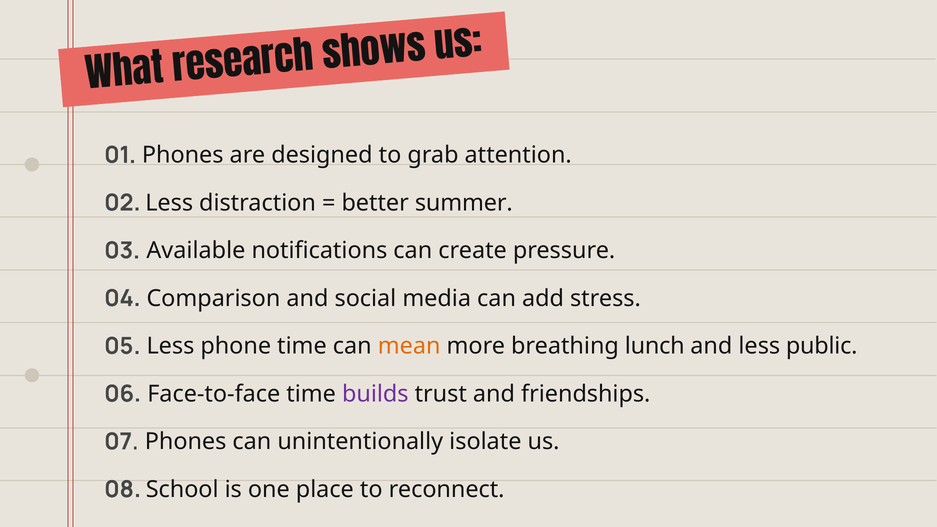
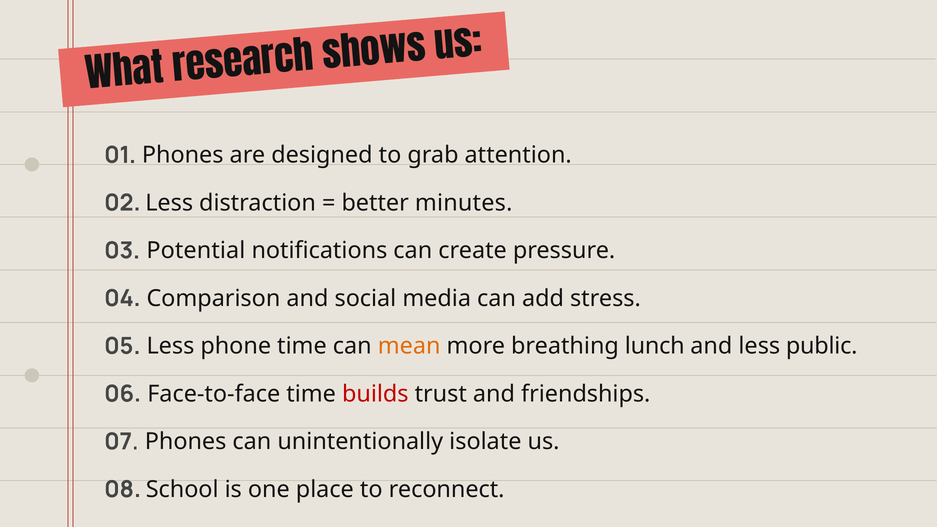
summer: summer -> minutes (464, 203)
Available: Available -> Potential (196, 251)
builds colour: purple -> red (375, 394)
